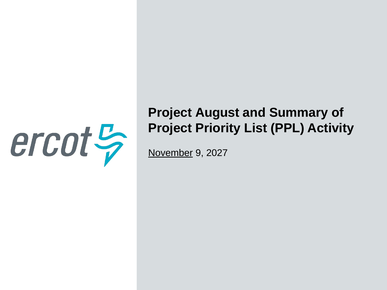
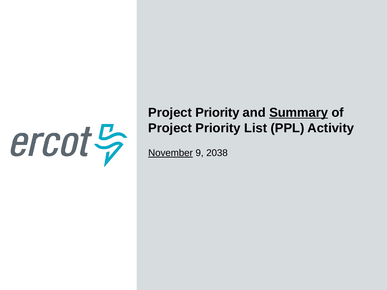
August: August -> Priority (217, 113)
Summary underline: none -> present (299, 113)
2027: 2027 -> 2038 (217, 153)
